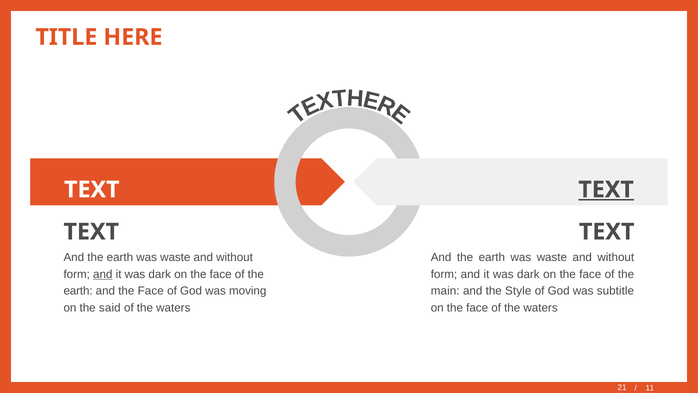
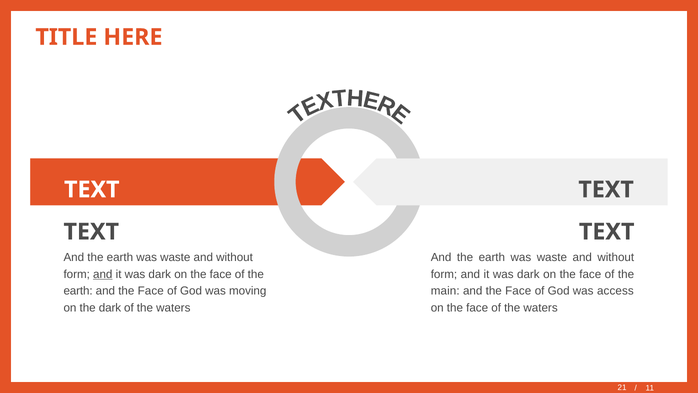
TEXT underline: present -> none (606, 189)
Style: Style -> Face (518, 291)
subtitle: subtitle -> access (615, 291)
the said: said -> dark (110, 308)
